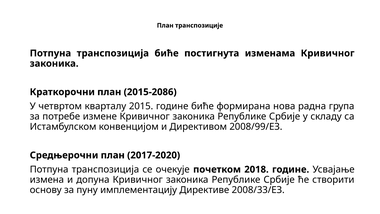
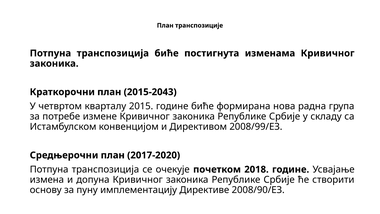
2015-2086: 2015-2086 -> 2015-2043 (150, 92)
2008/33/EЗ: 2008/33/EЗ -> 2008/90/EЗ (258, 190)
